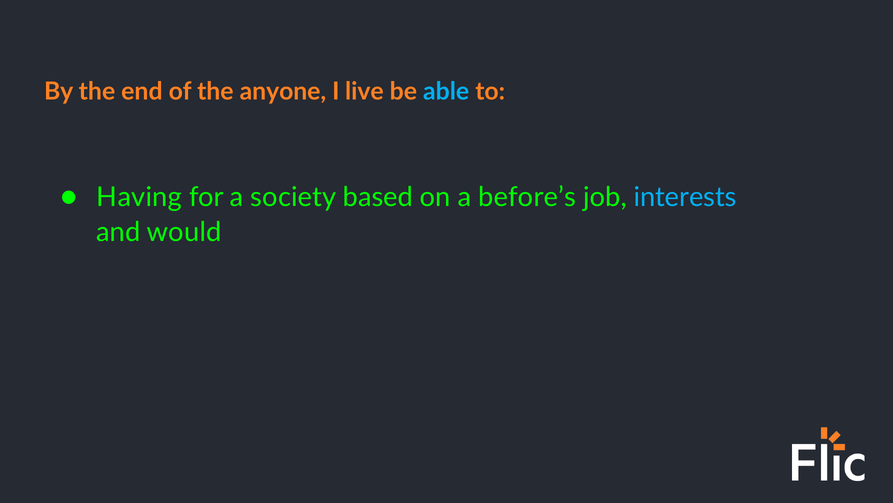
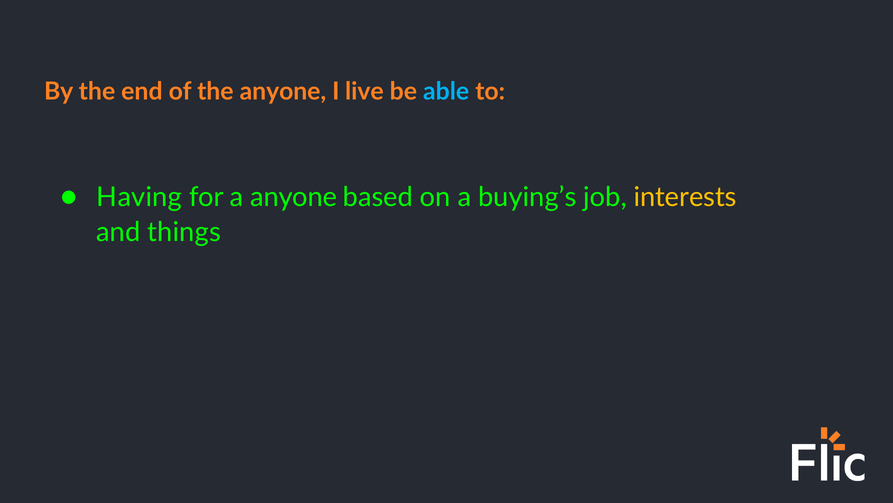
a society: society -> anyone (294, 197)
before’s: before’s -> buying’s (527, 197)
interests colour: light blue -> yellow (685, 197)
would: would -> things (184, 232)
